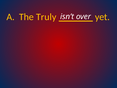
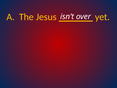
Truly: Truly -> Jesus (46, 17)
